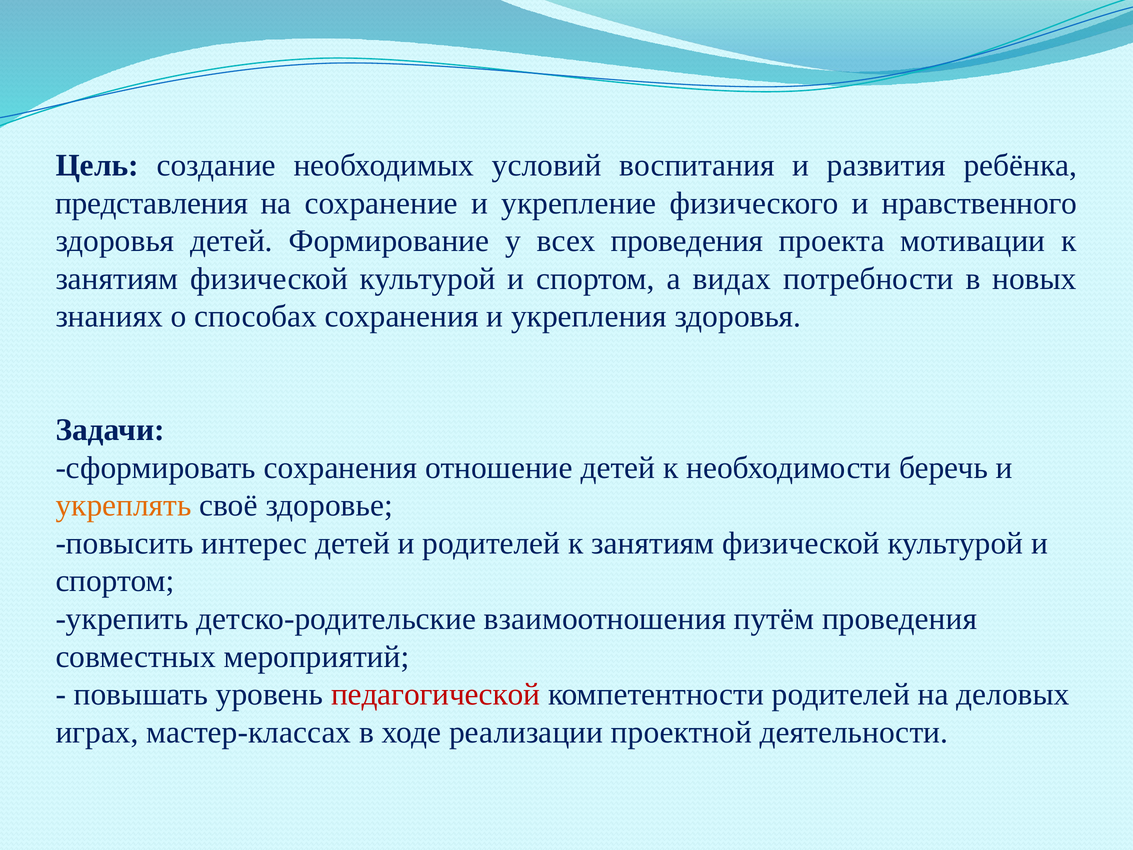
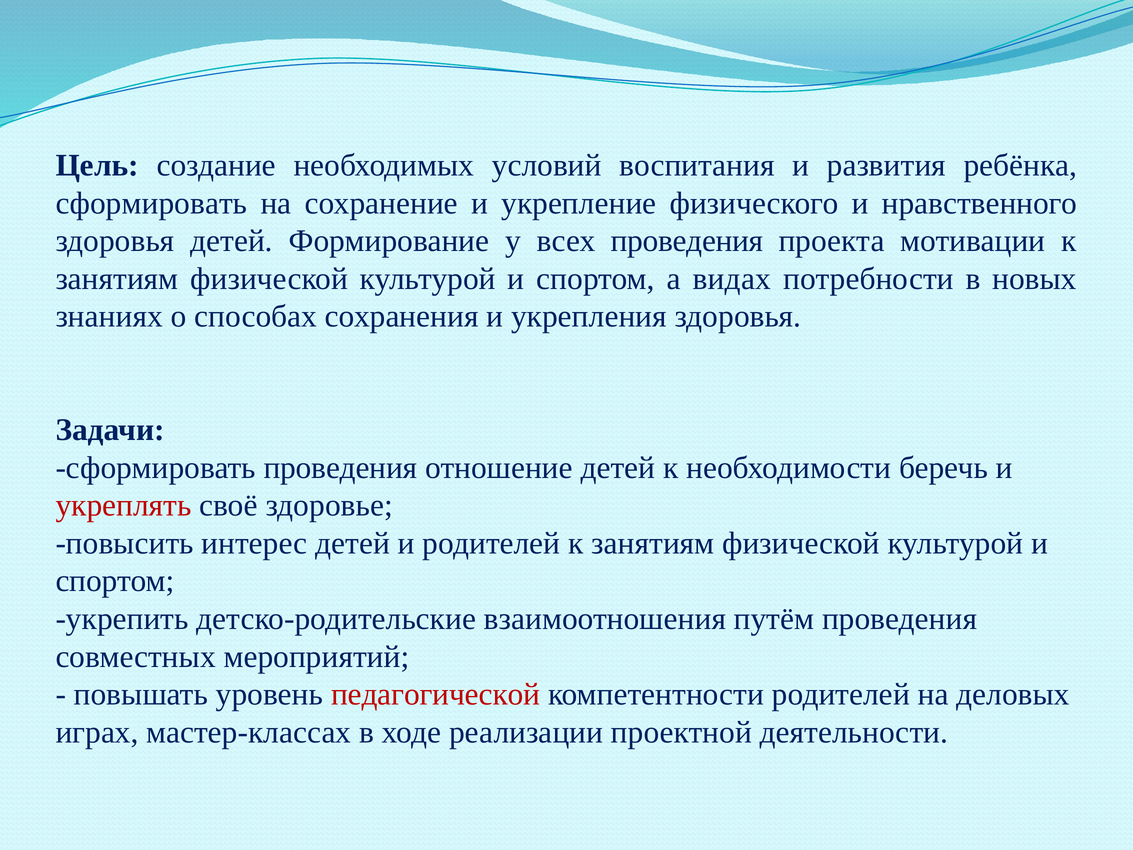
представления: представления -> сформировать (151, 203)
сформировать сохранения: сохранения -> проведения (340, 468)
укреплять colour: orange -> red (123, 505)
